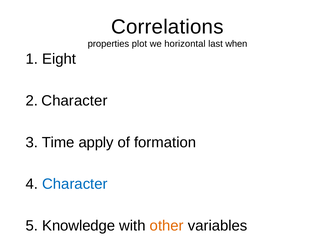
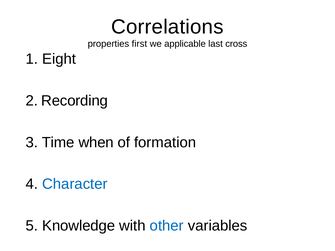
plot: plot -> first (139, 44)
horizontal: horizontal -> applicable (185, 44)
when: when -> cross (236, 44)
2 Character: Character -> Recording (75, 101)
apply: apply -> when (96, 143)
other colour: orange -> blue (167, 226)
